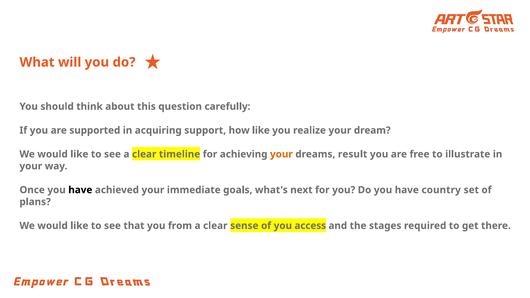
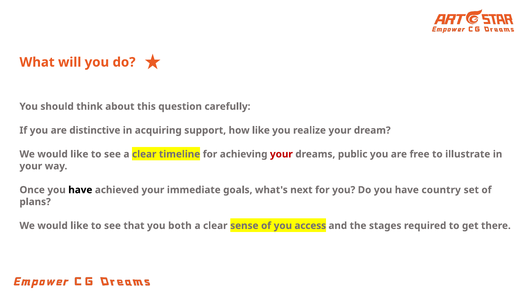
supported: supported -> distinctive (95, 130)
your colour: orange -> red (281, 154)
result: result -> public (353, 154)
from: from -> both (180, 226)
